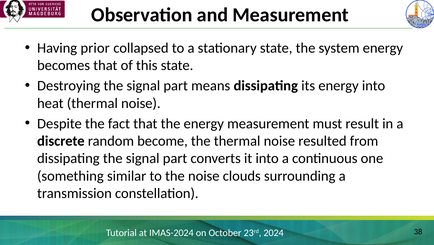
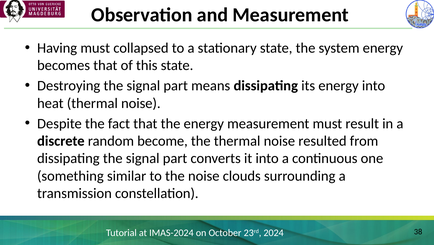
Having prior: prior -> must (95, 48)
